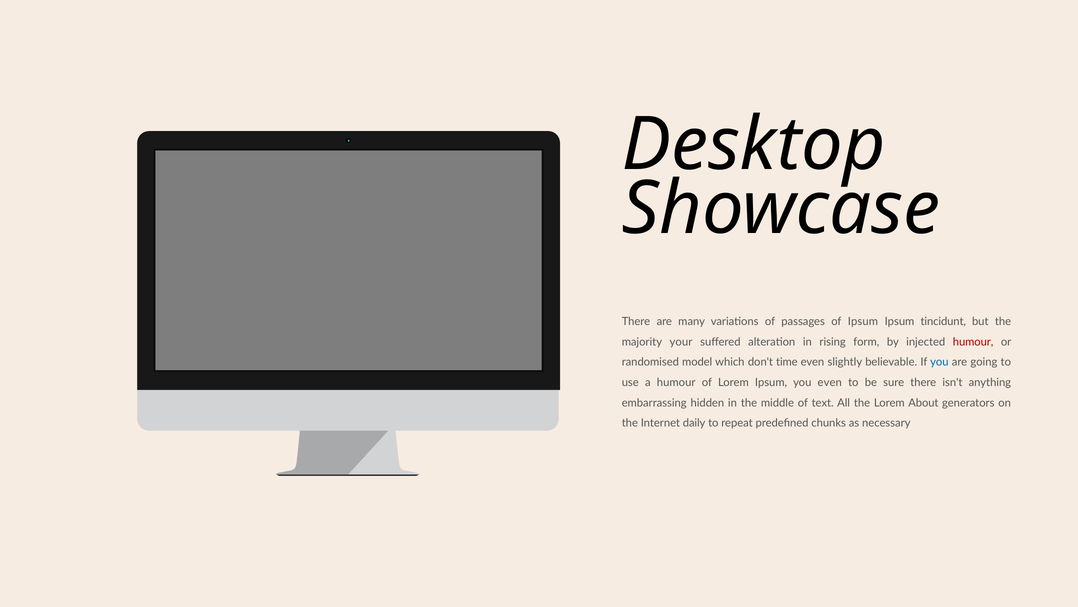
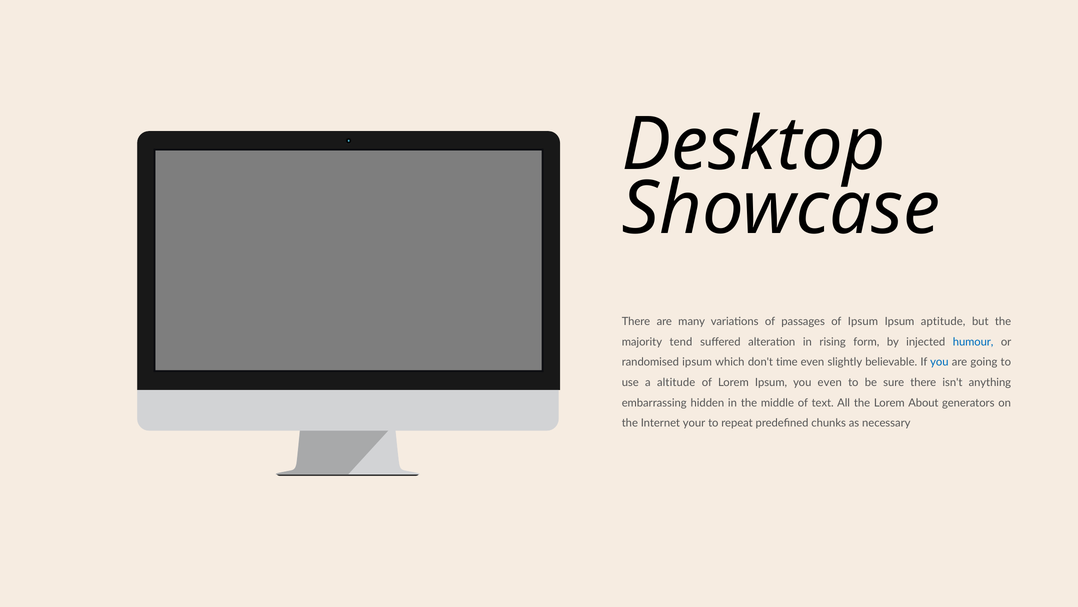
tincidunt: tincidunt -> aptitude (943, 321)
your: your -> tend (681, 342)
humour colour: red -> blue (973, 342)
randomised model: model -> ipsum (697, 362)
a humour: humour -> altitude (676, 382)
daily: daily -> your (694, 423)
